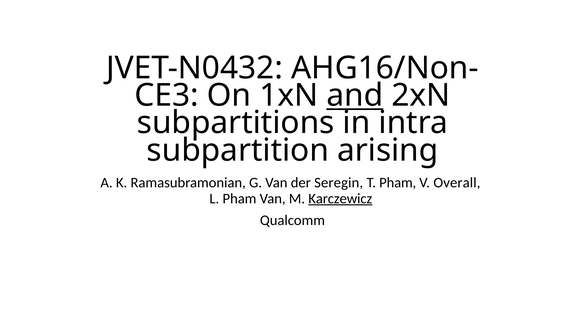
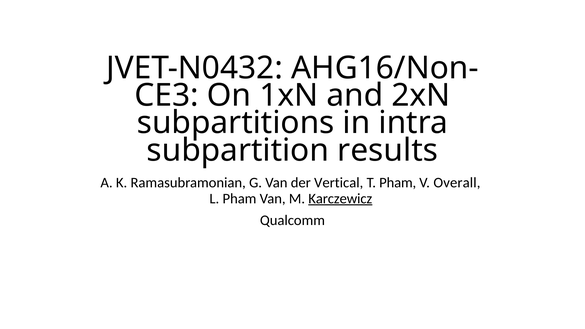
and underline: present -> none (355, 96)
arising: arising -> results (388, 150)
Seregin: Seregin -> Vertical (339, 183)
